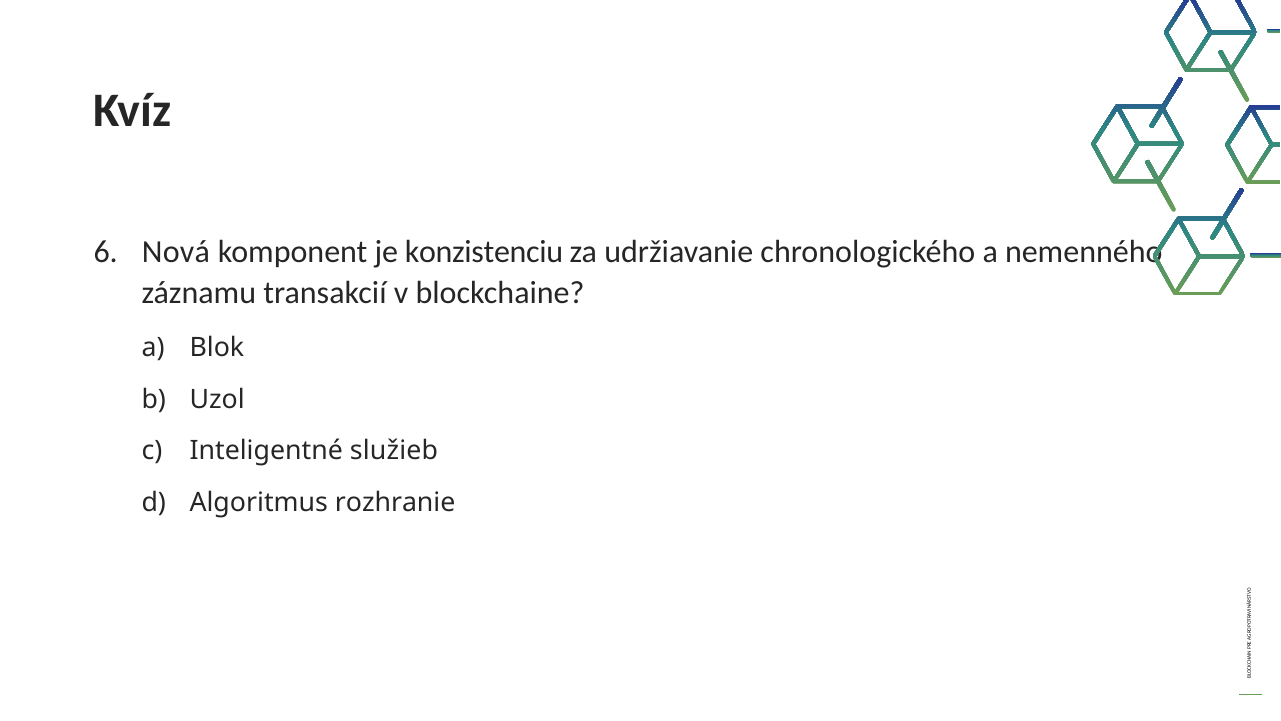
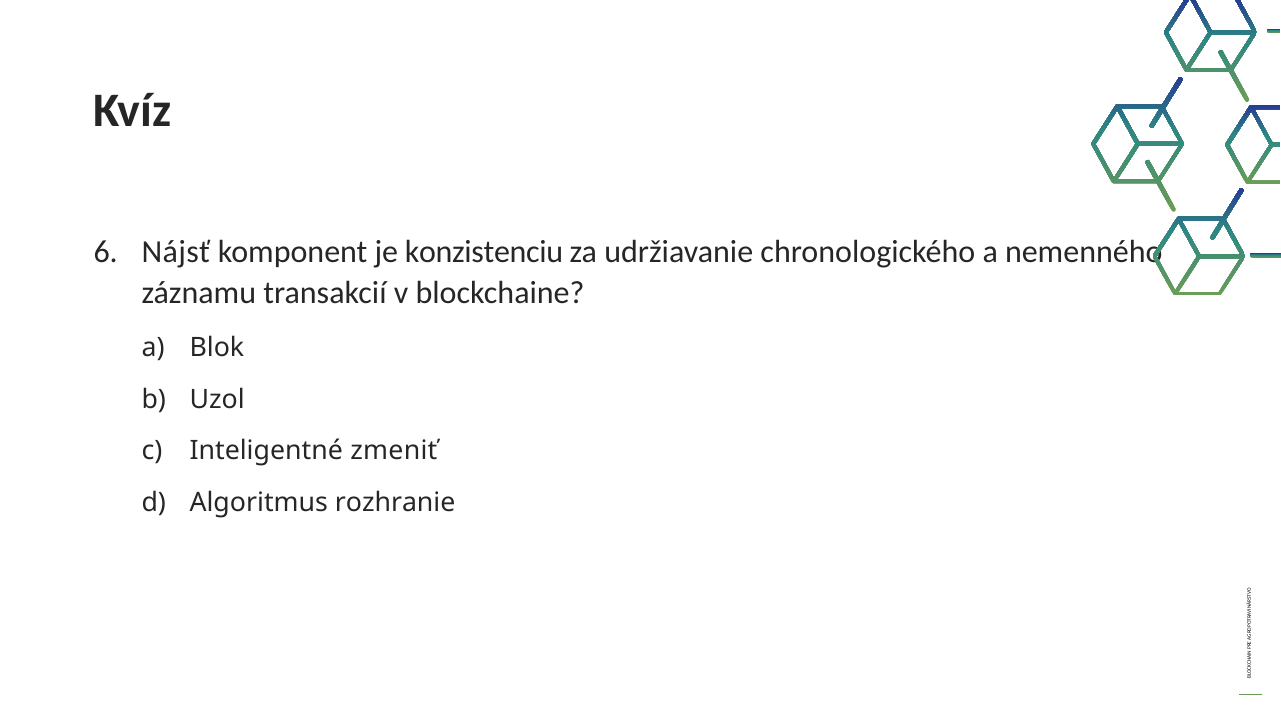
Nová: Nová -> Nájsť (176, 252)
služieb: služieb -> zmeniť (394, 451)
